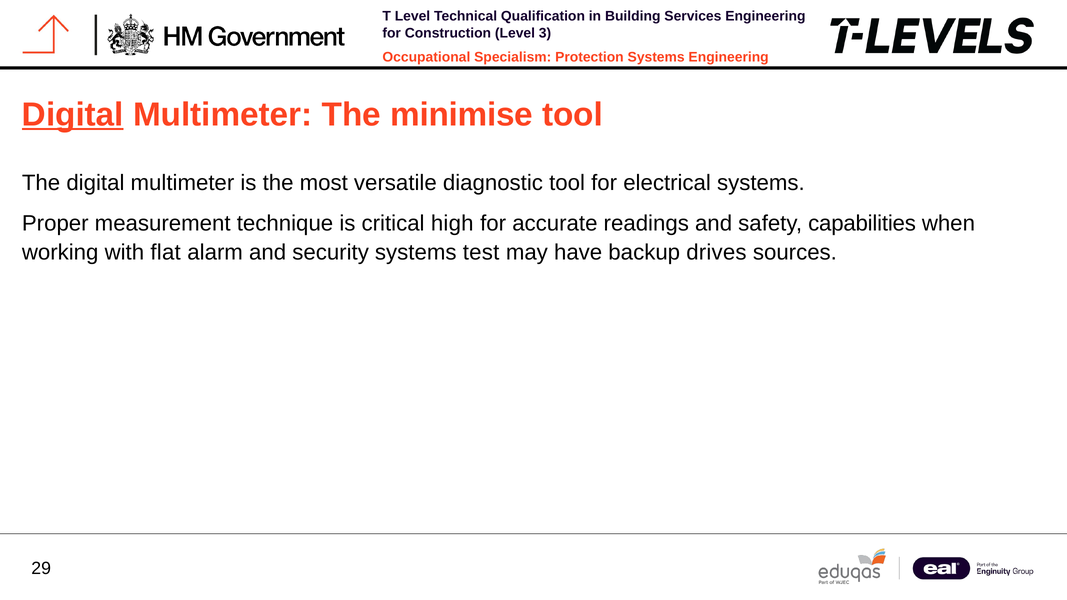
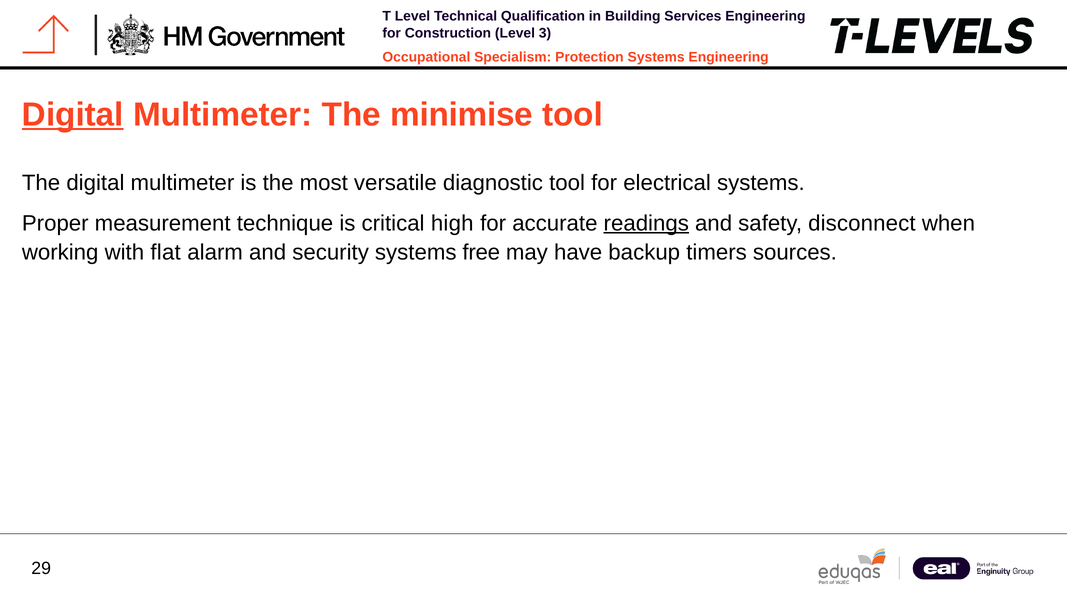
readings underline: none -> present (646, 223)
capabilities: capabilities -> disconnect (862, 223)
test: test -> free (481, 253)
drives: drives -> timers (717, 253)
